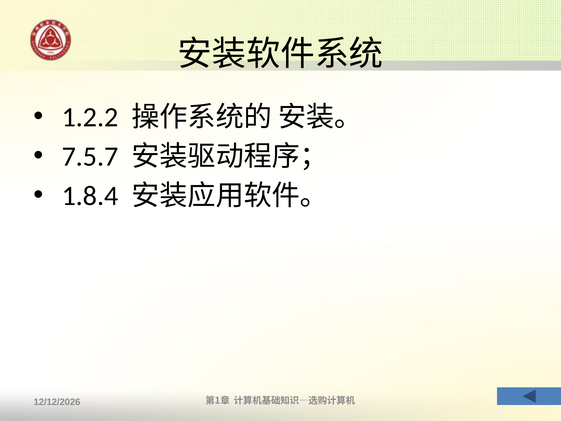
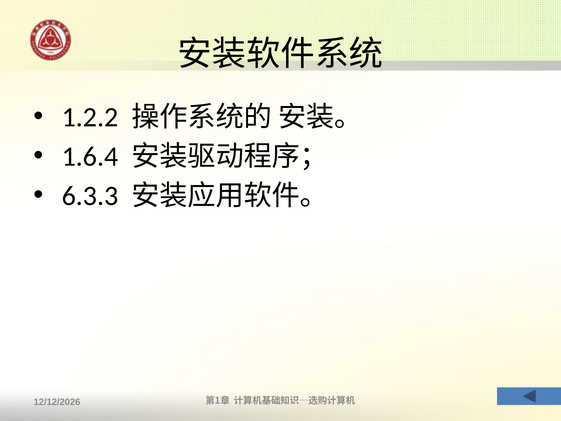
7.5.7: 7.5.7 -> 1.6.4 (90, 156)
1.8.4: 1.8.4 -> 6.3.3 (90, 196)
